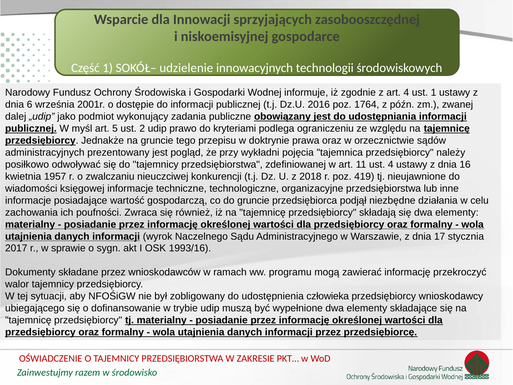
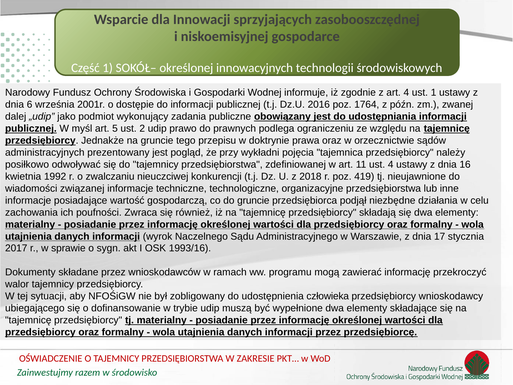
SOKÓŁ– udzielenie: udzielenie -> określonej (186, 68)
kryteriami: kryteriami -> prawnych (235, 128)
1957: 1957 -> 1992 (55, 176)
księgowej: księgowej -> związanej (82, 188)
